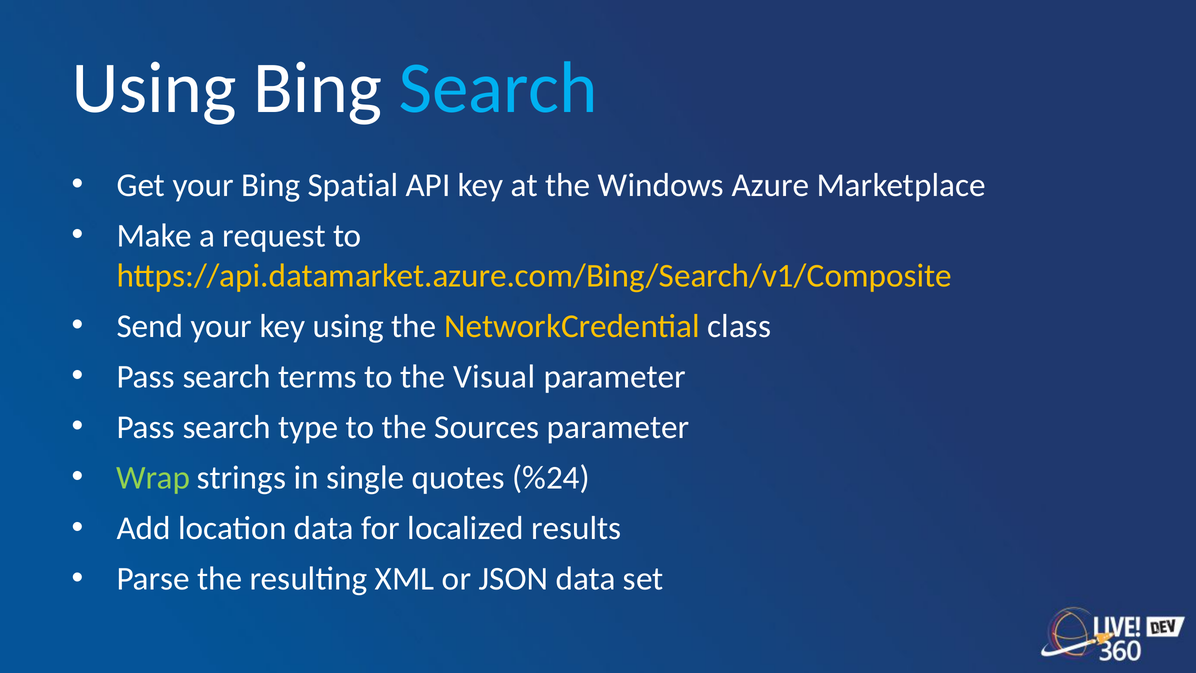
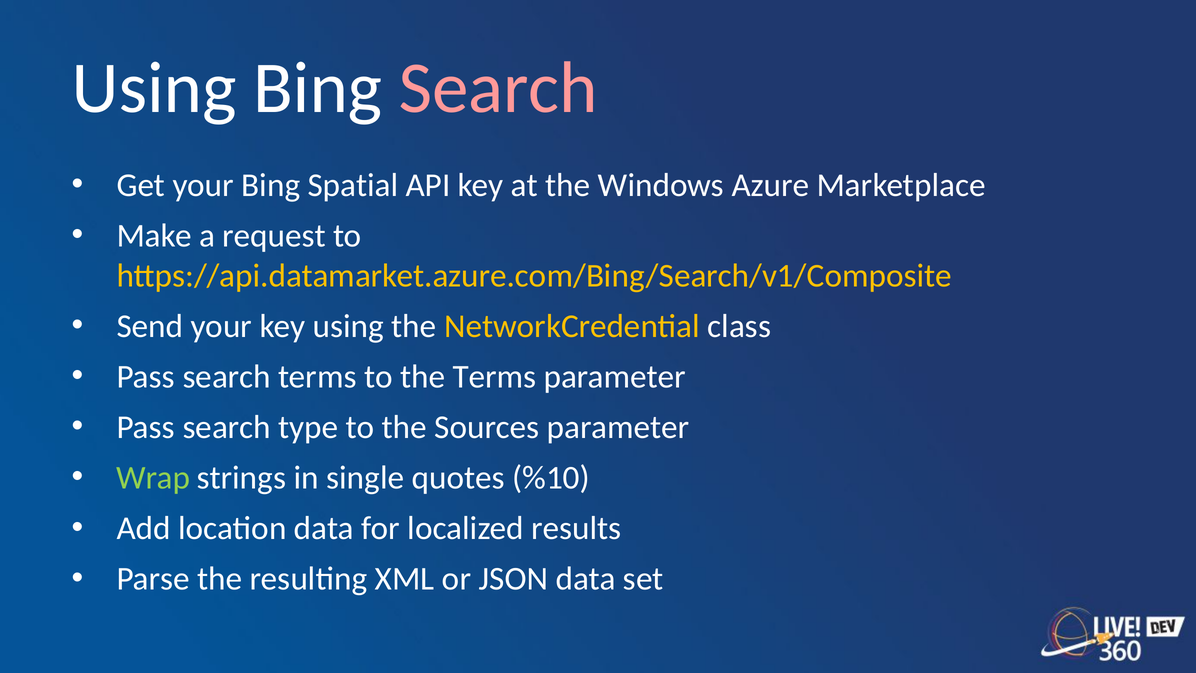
Search colour: light blue -> pink (498, 88)
the Visual: Visual -> Terms (494, 377)
%24: %24 -> %10 (551, 478)
